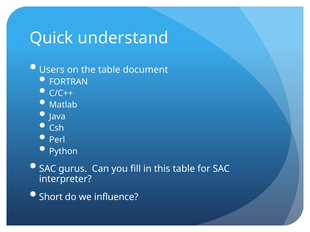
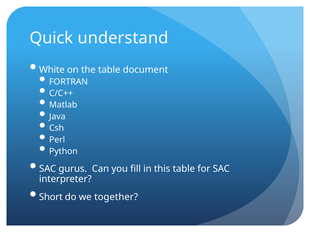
Users: Users -> White (52, 70)
influence: influence -> together (116, 197)
